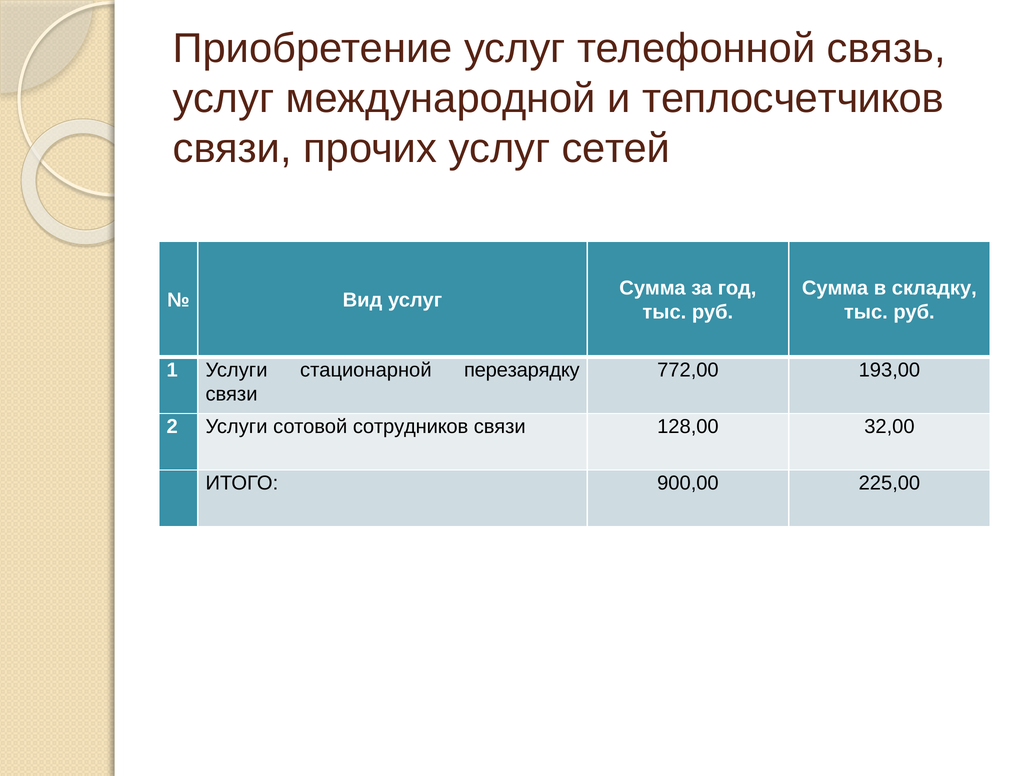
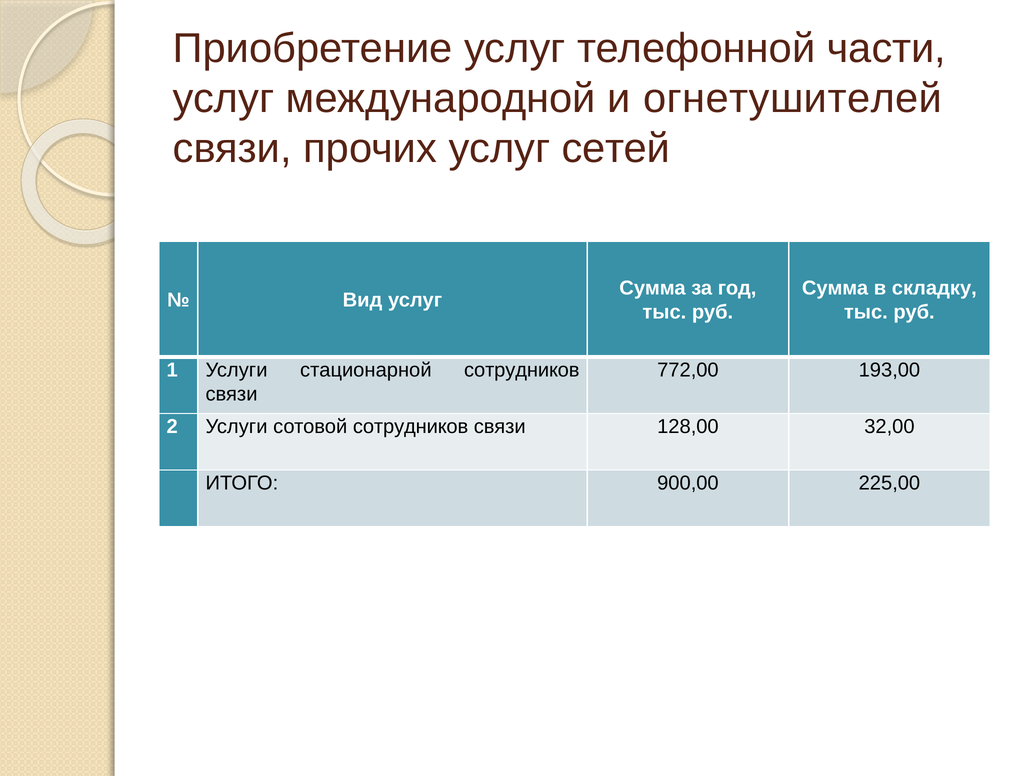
связь: связь -> части (886, 49)
теплосчетчиков: теплосчетчиков -> огнетушителей (793, 99)
стационарной перезарядку: перезарядку -> сотрудников (522, 370)
